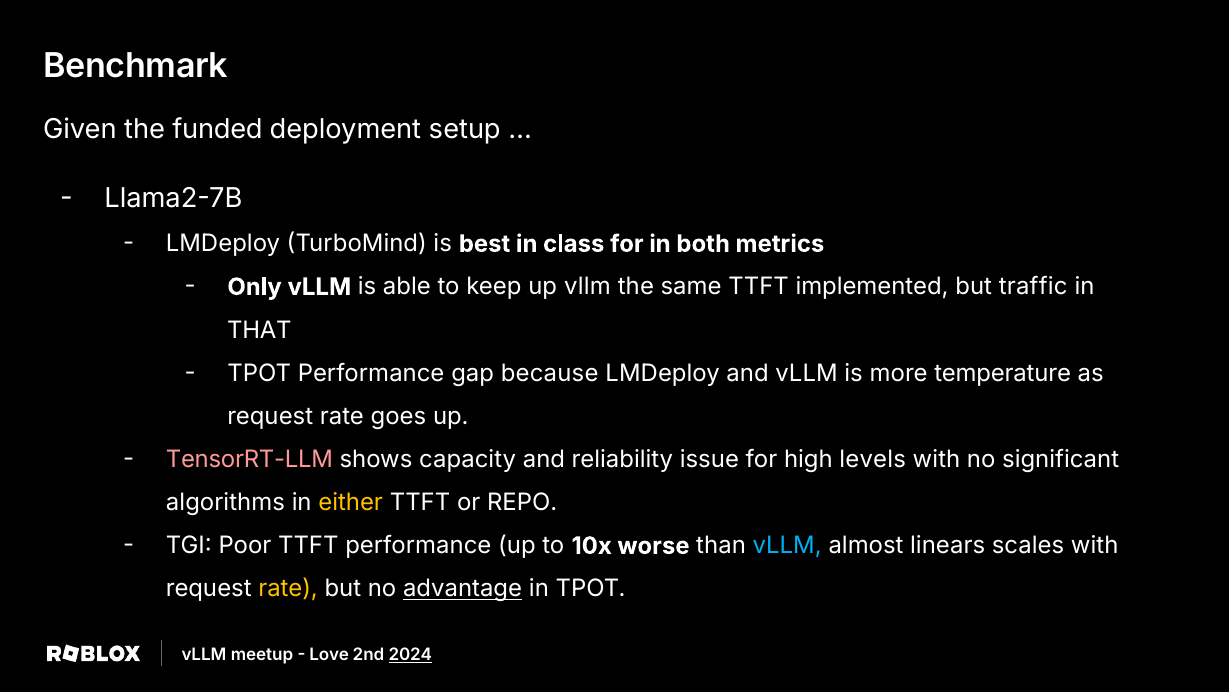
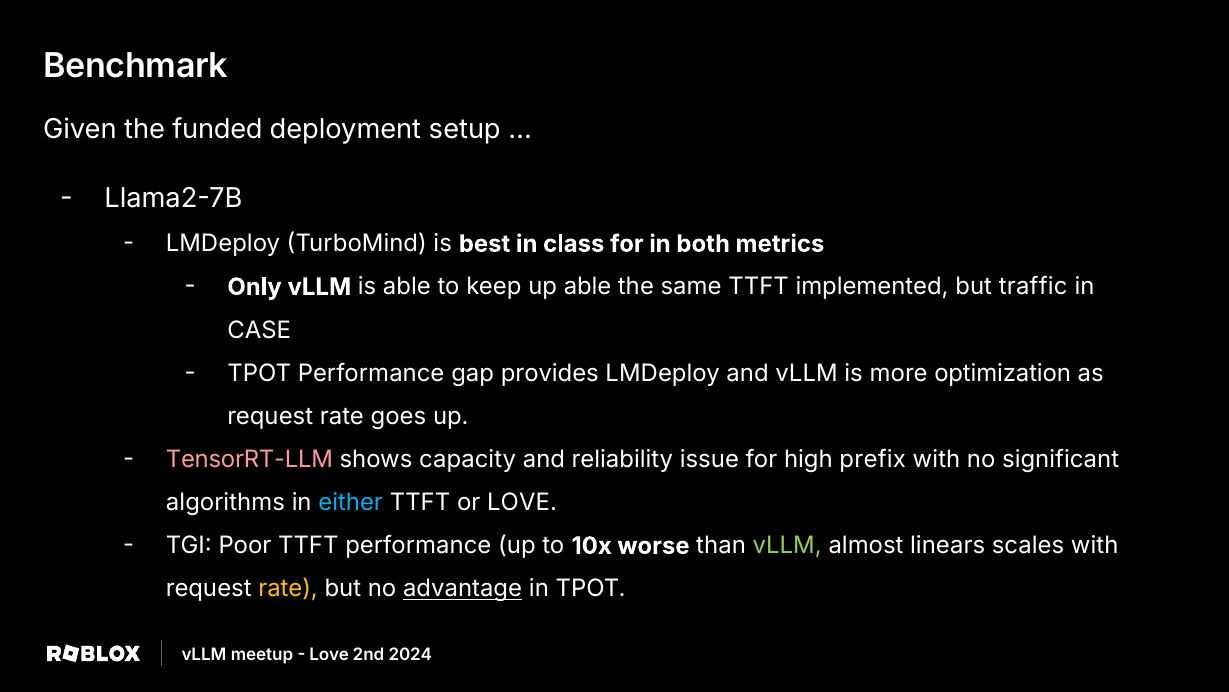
up vllm: vllm -> able (588, 287)
THAT: THAT -> CASE (259, 330)
because: because -> provides (550, 373)
temperature: temperature -> optimization (1003, 373)
levels: levels -> prefix (873, 459)
either colour: yellow -> light blue (351, 502)
or REPO: REPO -> LOVE (522, 502)
vLLM colour: light blue -> light green (787, 545)
2024 underline: present -> none (410, 654)
